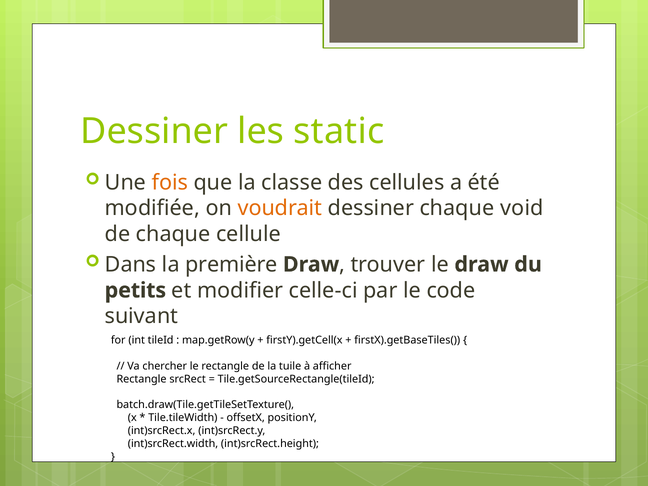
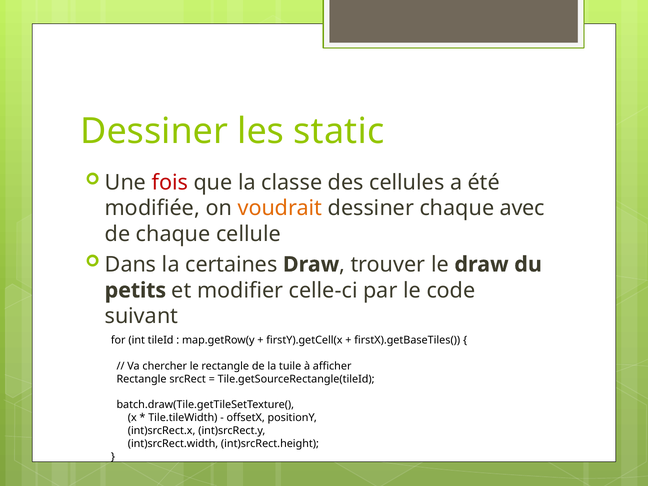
fois colour: orange -> red (170, 182)
void: void -> avec (522, 208)
première: première -> certaines (231, 264)
